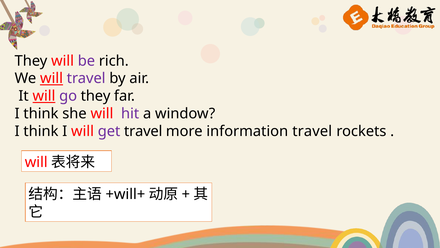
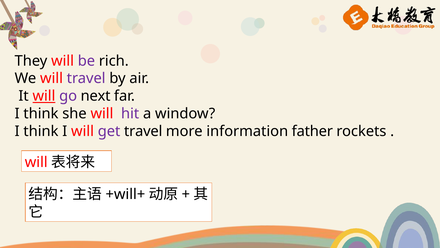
will underline: present -> none (52, 78)
go they: they -> next (96, 96)
information travel: travel -> father (312, 131)
